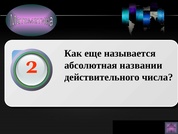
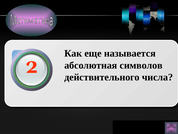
названии: названии -> символов (141, 65)
